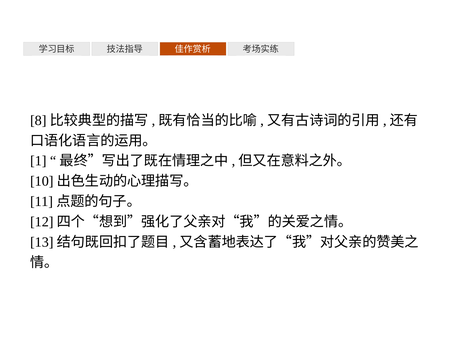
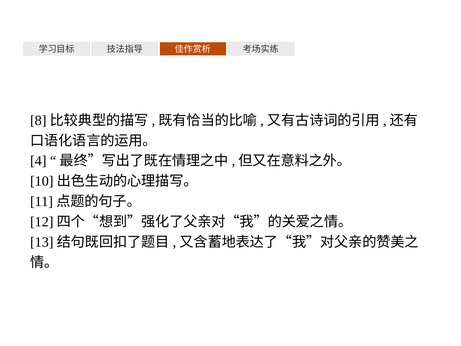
1: 1 -> 4 (38, 161)
